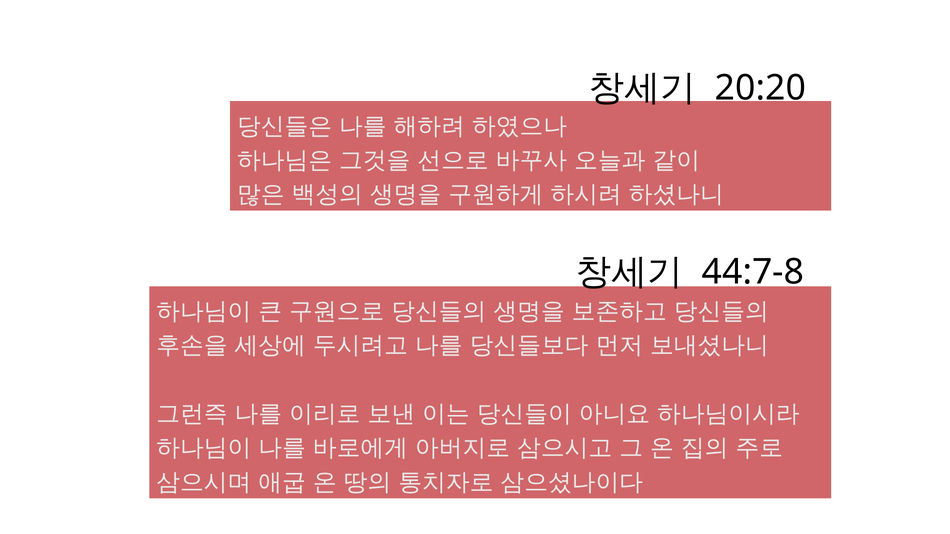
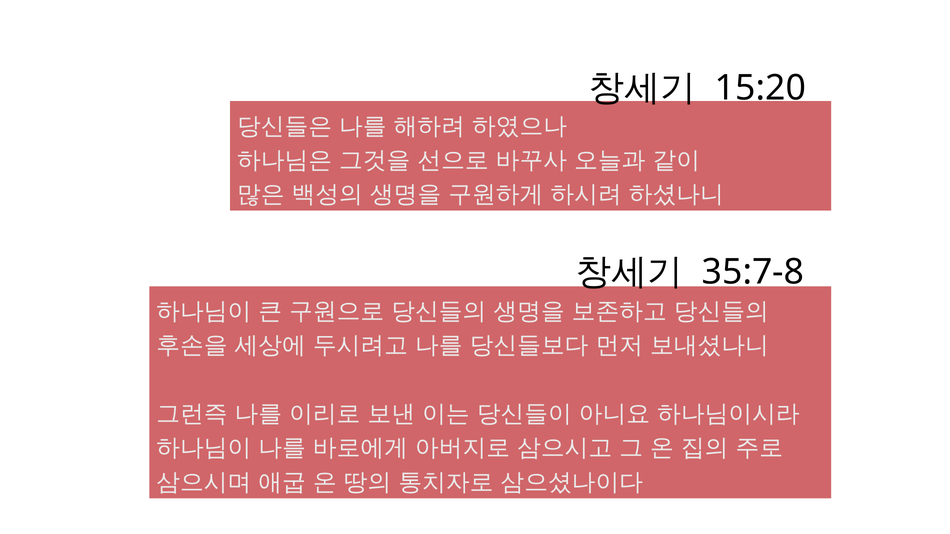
20:20: 20:20 -> 15:20 (760, 88)
44:7-8: 44:7-8 -> 35:7-8 (753, 272)
